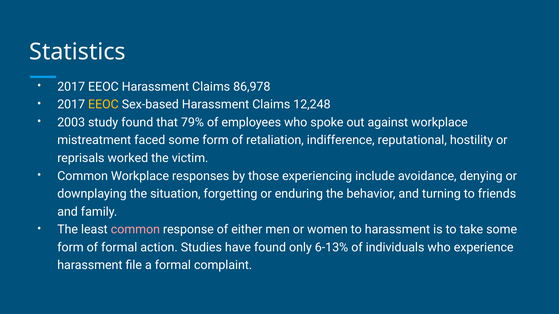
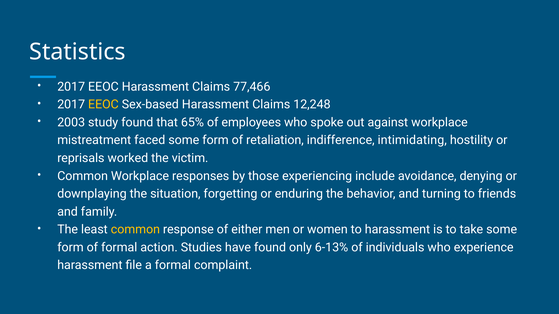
86,978: 86,978 -> 77,466 (252, 87)
79%: 79% -> 65% (192, 123)
reputational: reputational -> intimidating (412, 140)
common colour: pink -> yellow (135, 230)
